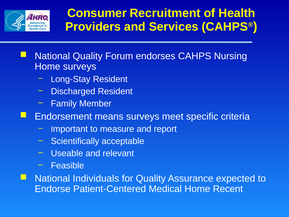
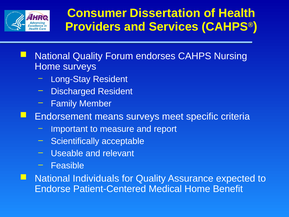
Recruitment: Recruitment -> Dissertation (165, 13)
Recent: Recent -> Benefit (228, 189)
